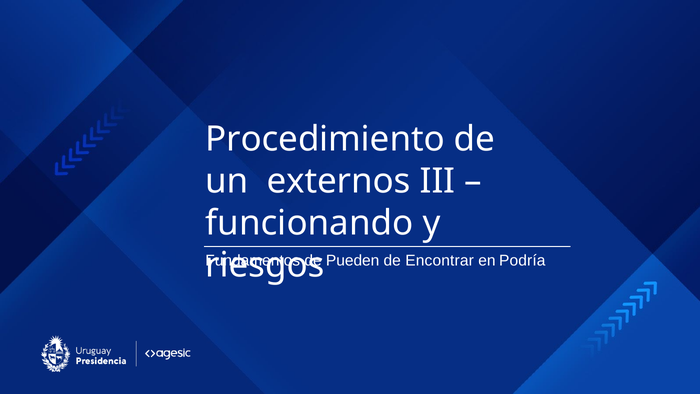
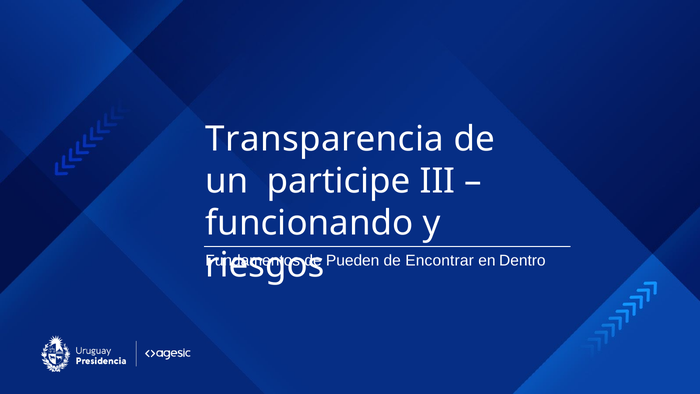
Procedimiento: Procedimiento -> Transparencia (325, 139)
externos: externos -> participe (339, 181)
Podría: Podría -> Dentro (522, 260)
